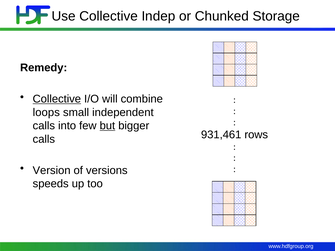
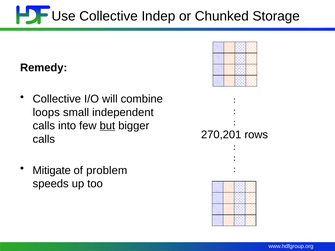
Collective underline: present -> none (57, 99)
931,461: 931,461 -> 270,201 (221, 135)
Version: Version -> Mitigate (52, 171)
versions: versions -> problem (107, 171)
